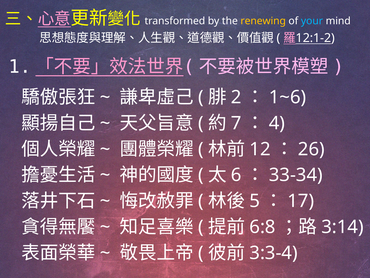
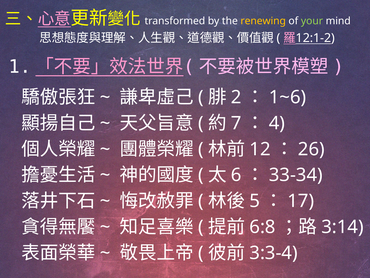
your colour: light blue -> light green (312, 21)
